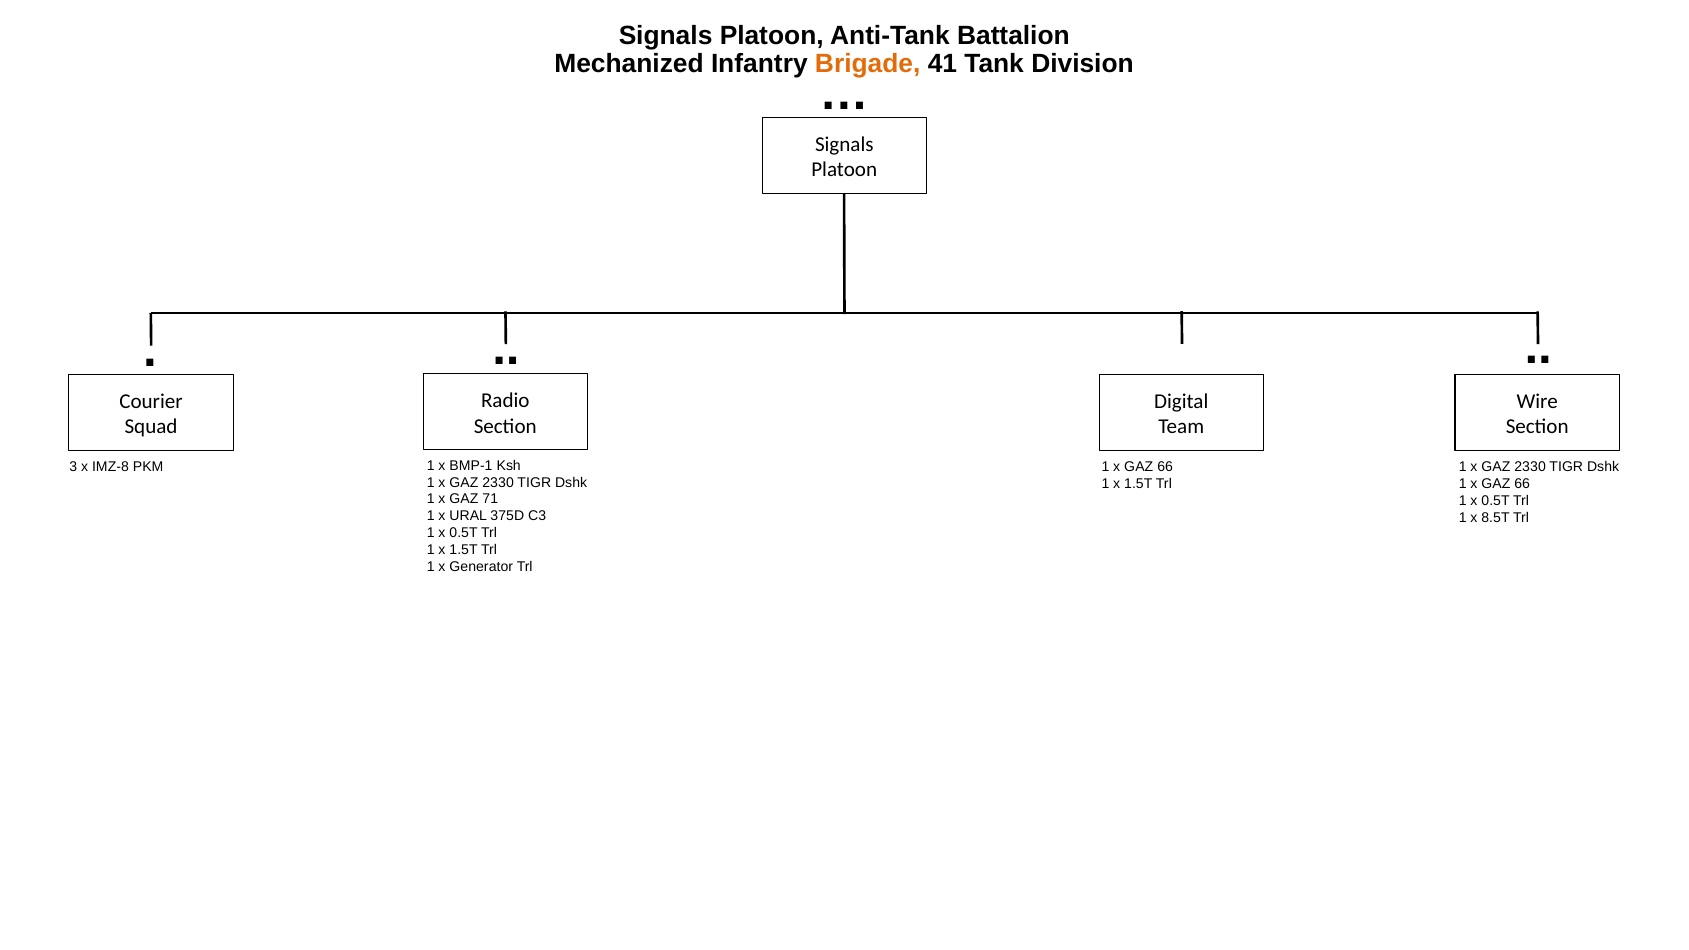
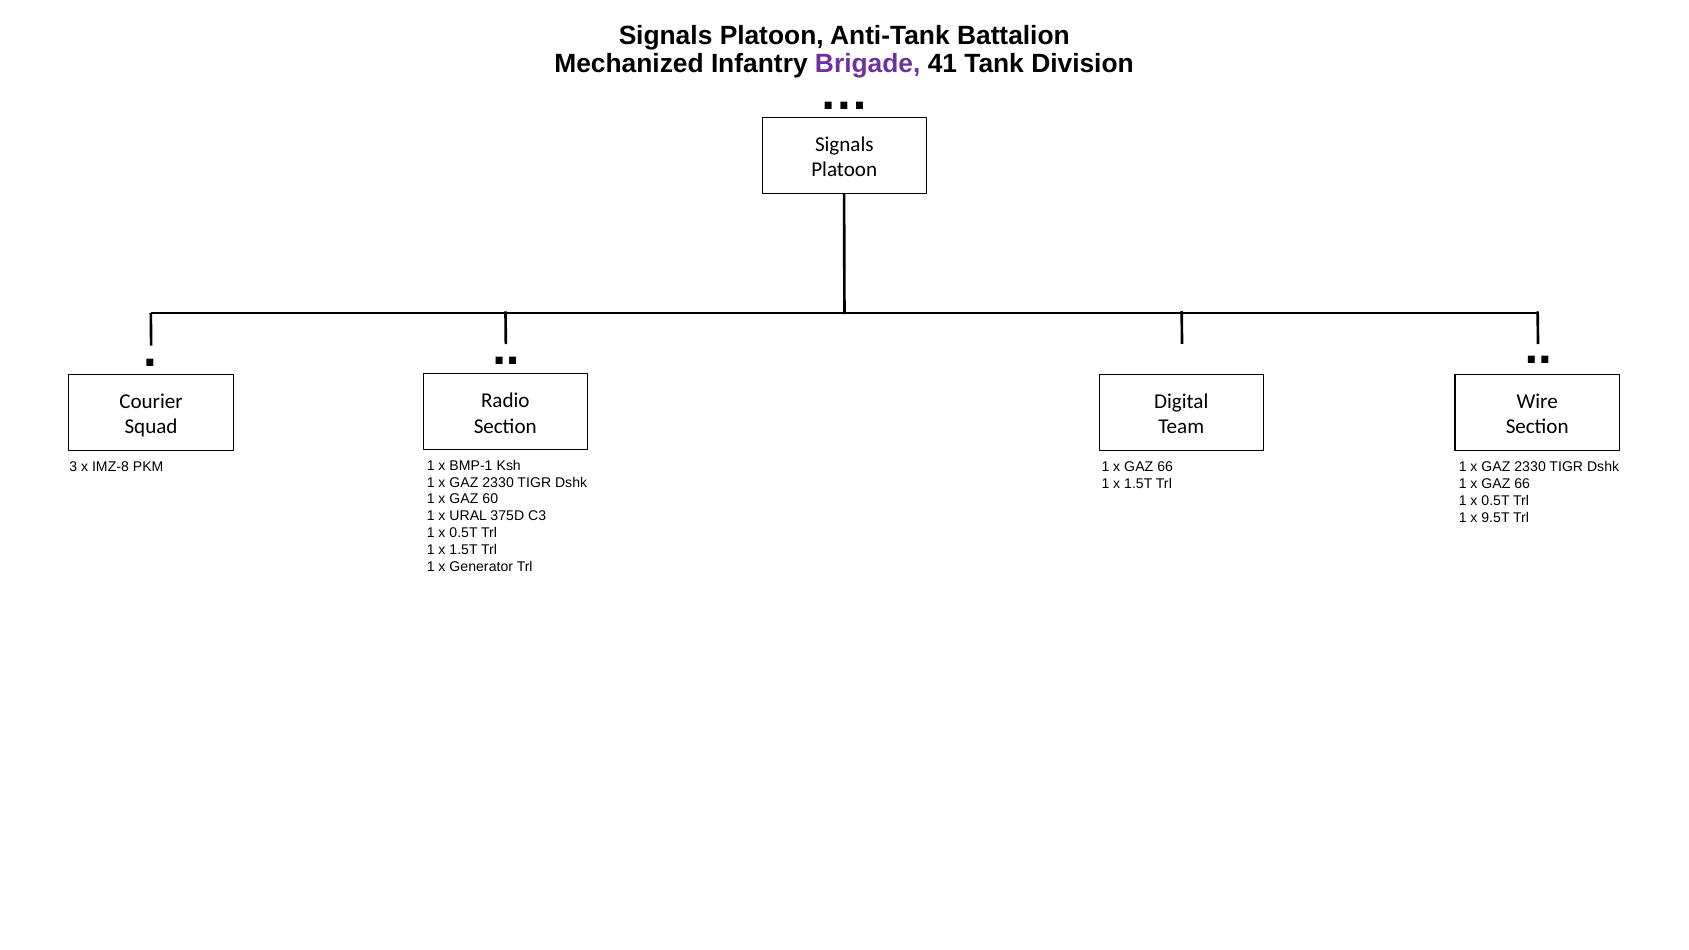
Brigade colour: orange -> purple (868, 64)
71: 71 -> 60 (490, 499)
8.5T: 8.5T -> 9.5T (1495, 517)
